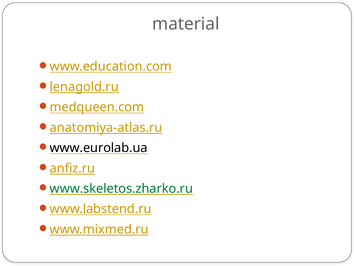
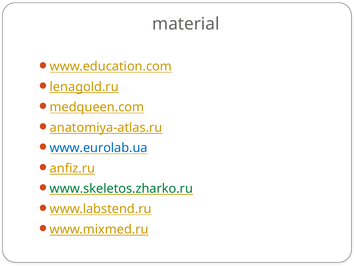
www.eurolab.ua colour: black -> blue (99, 148)
